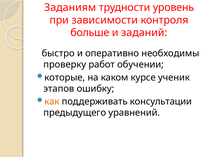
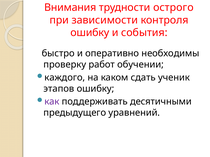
Заданиям: Заданиям -> Внимания (70, 8)
уровень: уровень -> острого (173, 8)
больше: больше -> ошибку (90, 33)
заданий: заданий -> события (144, 33)
которые: которые -> каждого (65, 78)
курсе: курсе -> сдать (143, 78)
как colour: orange -> purple (52, 102)
консультации: консультации -> десятичными (161, 102)
